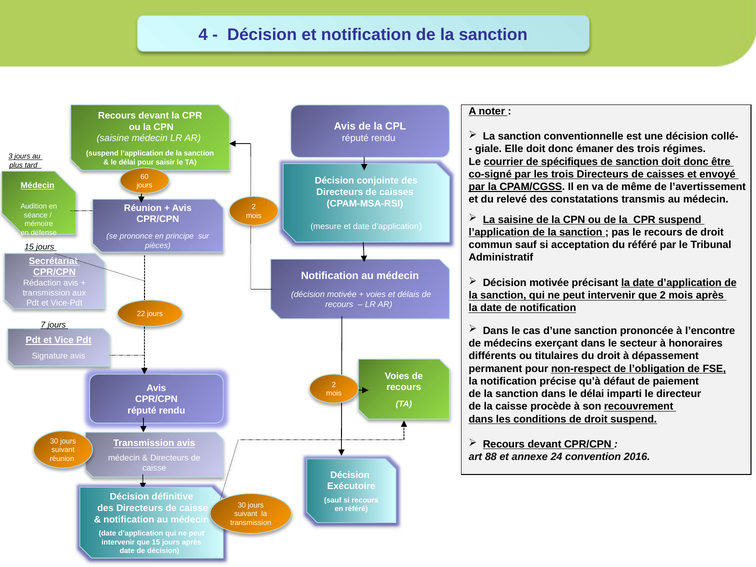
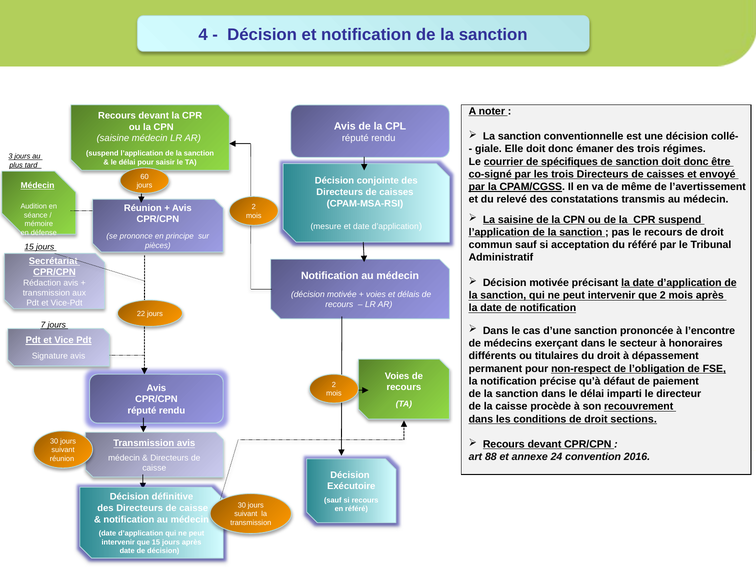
droit suspend: suspend -> sections (634, 419)
